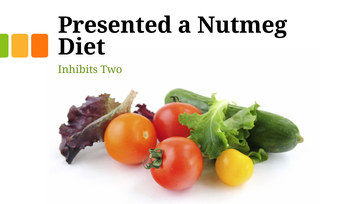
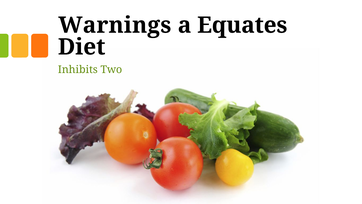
Presented: Presented -> Warnings (115, 25)
Nutmeg: Nutmeg -> Equates (242, 25)
